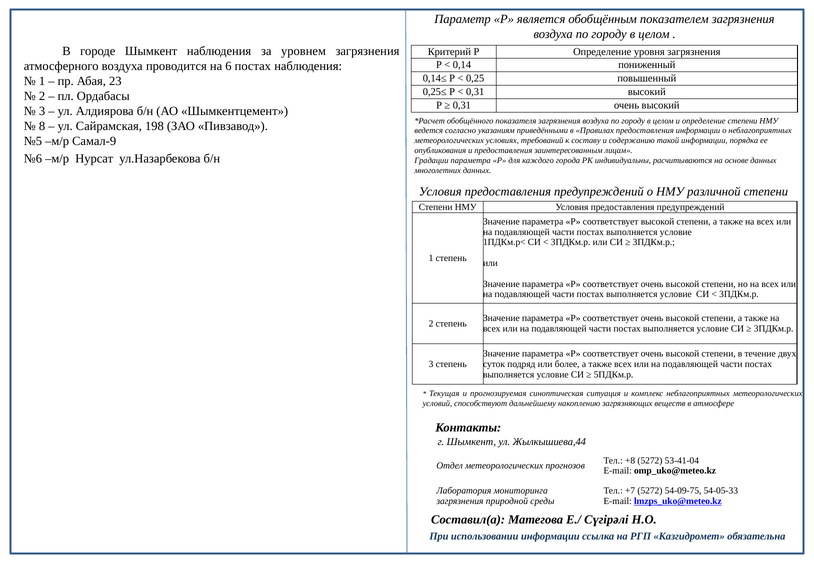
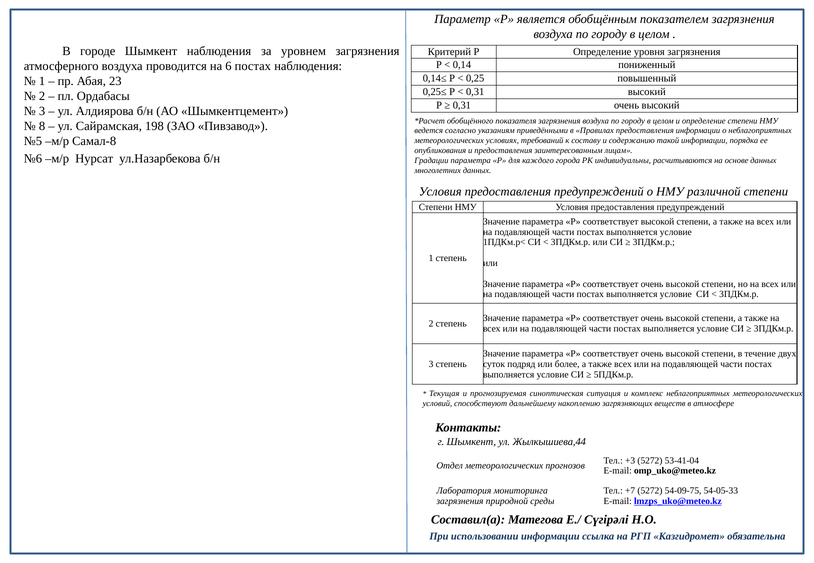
Самал-9: Самал-9 -> Самал-8 (94, 141)
+8: +8 -> +3 (630, 461)
